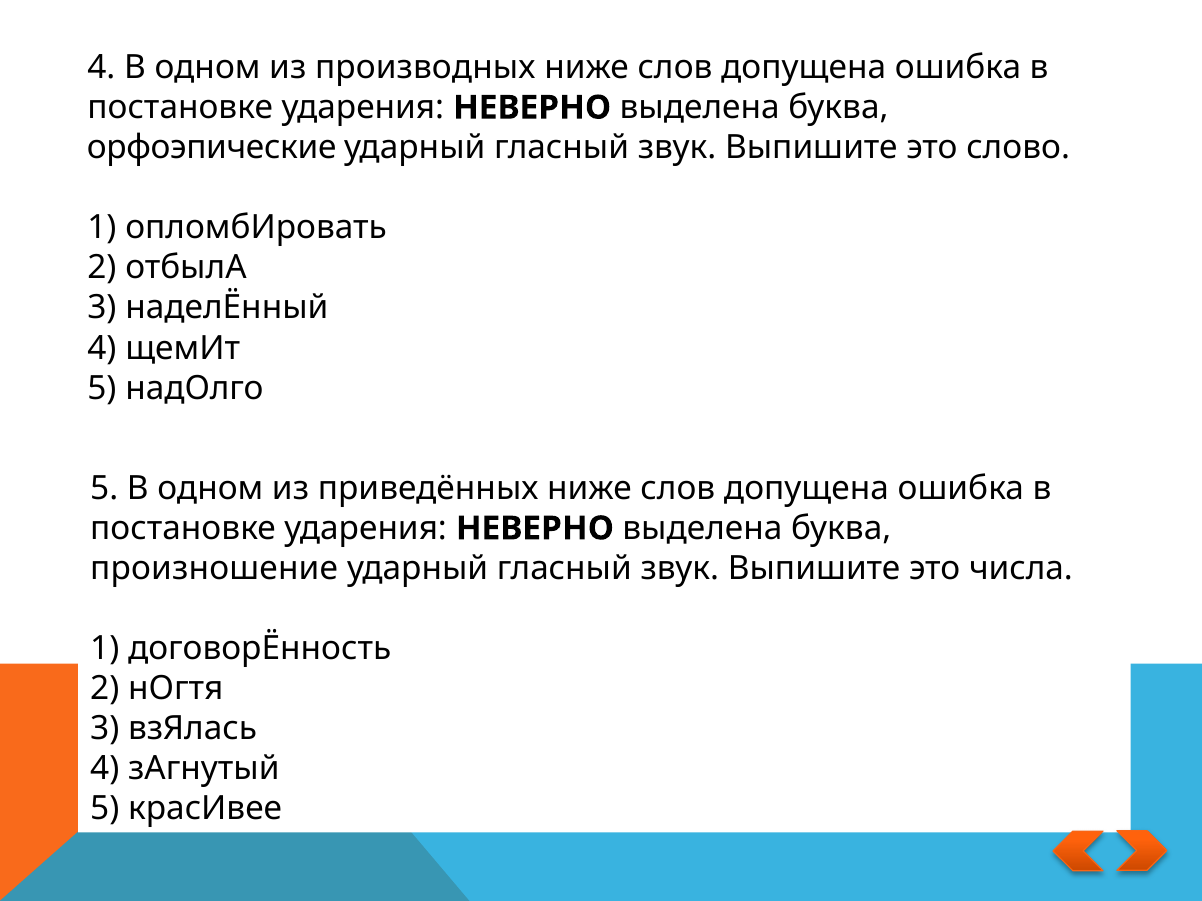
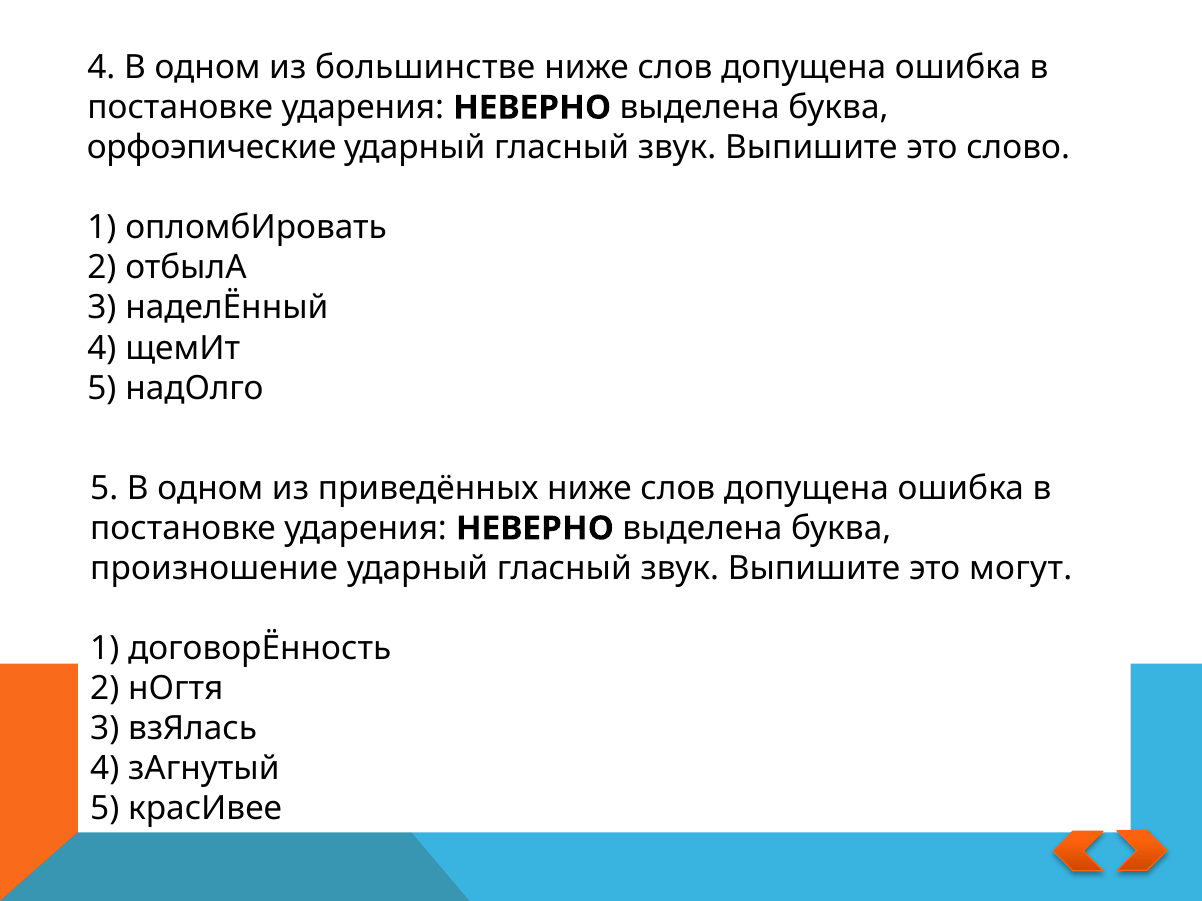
производных: производных -> большинстве (425, 68)
числа: числа -> могут (1021, 569)
